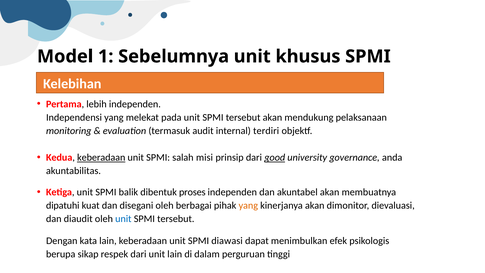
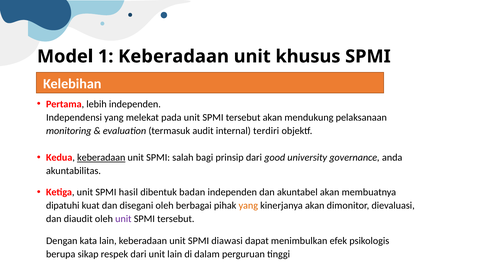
1 Sebelumnya: Sebelumnya -> Keberadaan (174, 56)
misi: misi -> bagi (205, 157)
good underline: present -> none (275, 157)
balik: balik -> hasil (128, 192)
proses: proses -> badan (192, 192)
unit colour: blue -> purple (123, 219)
